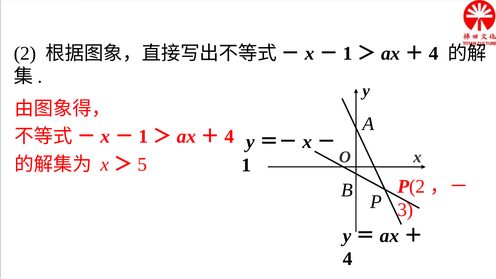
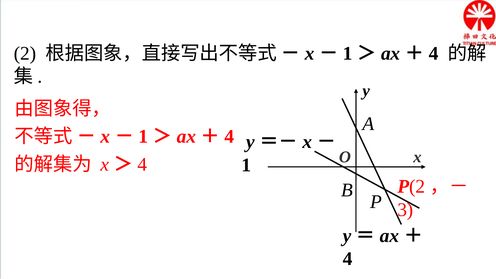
5: 5 -> 4 (142, 164)
